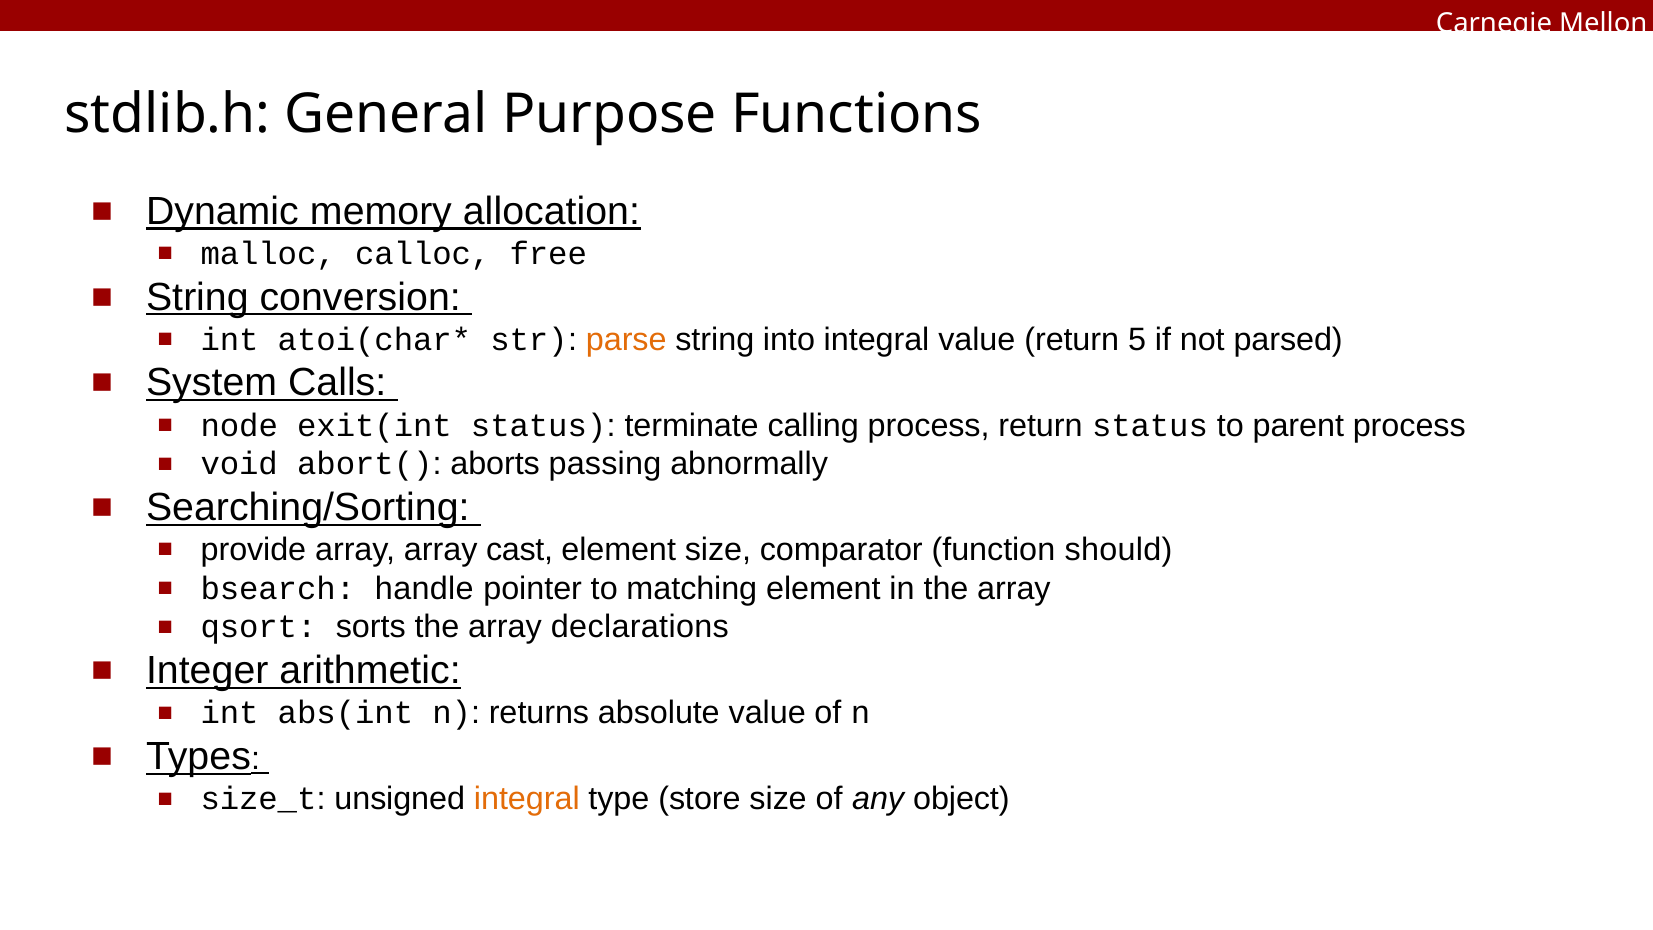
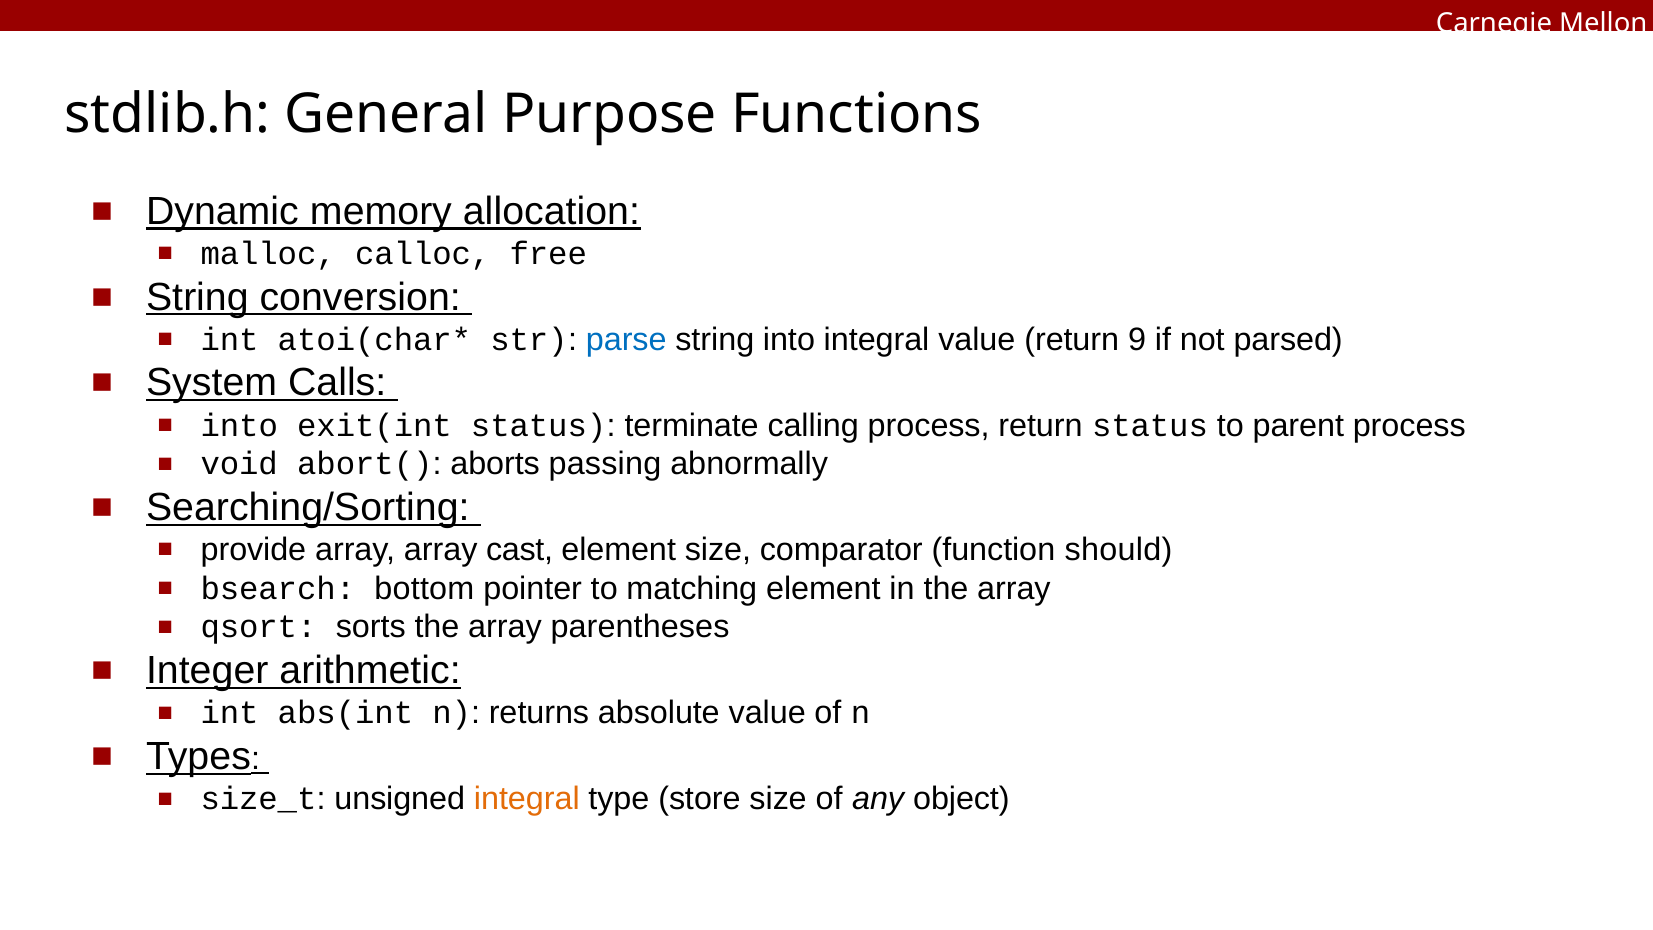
parse colour: orange -> blue (626, 339)
5: 5 -> 9 (1137, 339)
node: node -> into (239, 425)
handle: handle -> bottom (424, 589)
declarations: declarations -> parentheses (640, 627)
